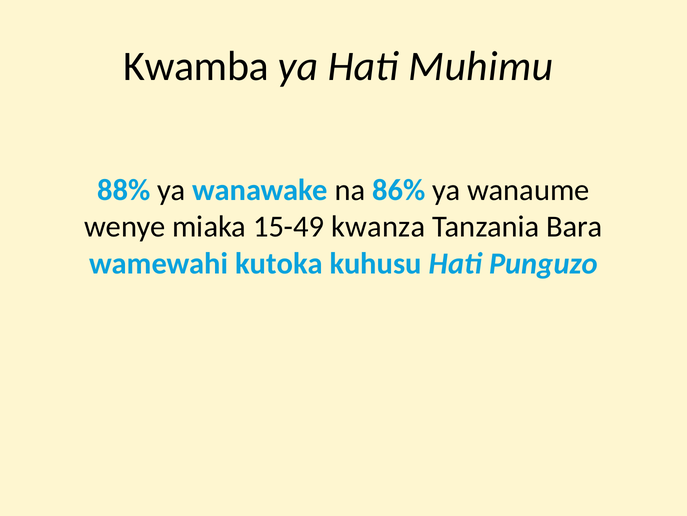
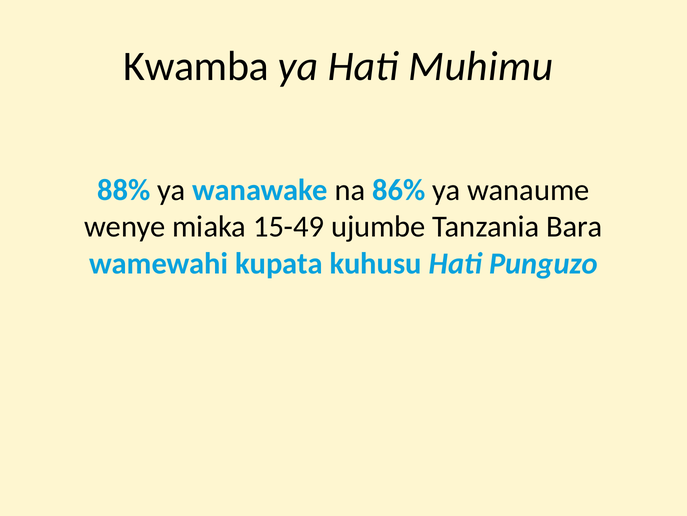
kwanza: kwanza -> ujumbe (378, 227)
kutoka: kutoka -> kupata (279, 263)
